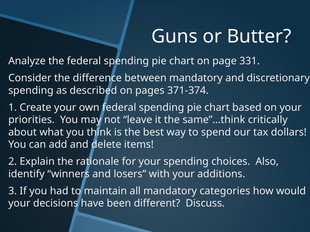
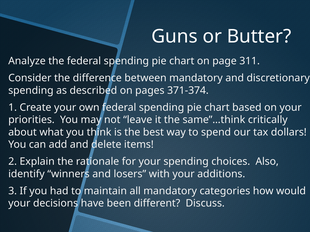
331: 331 -> 311 (250, 61)
